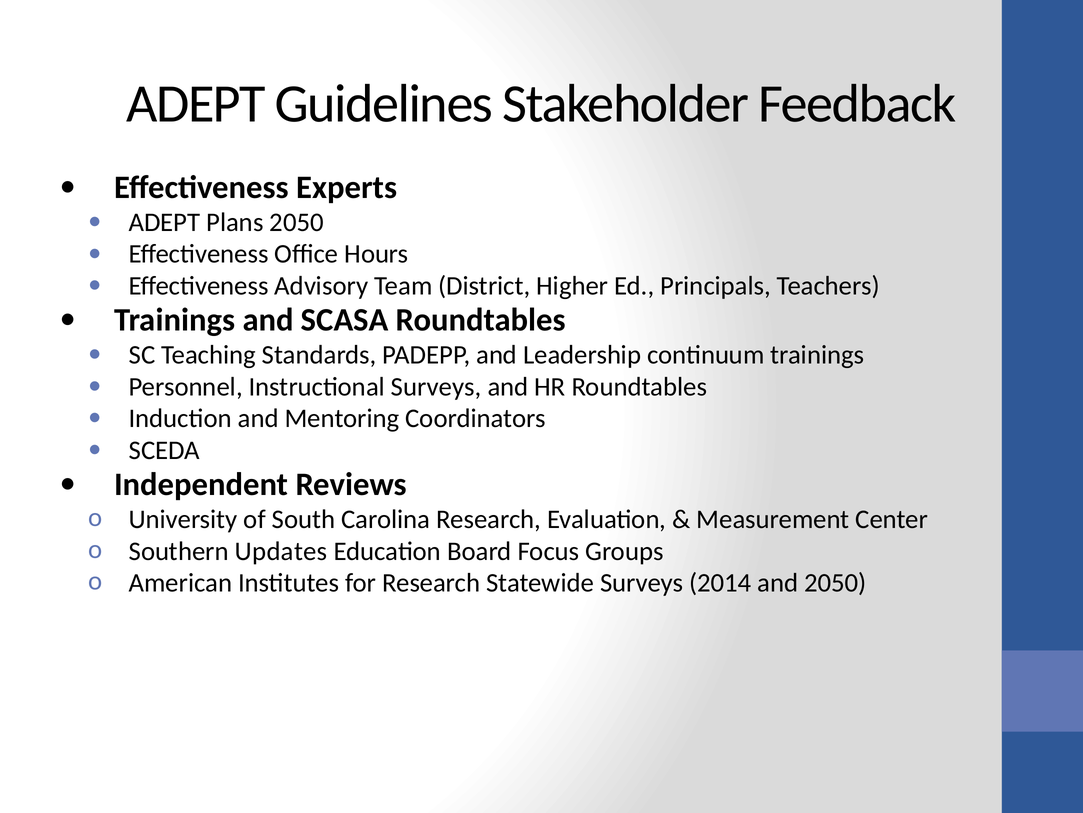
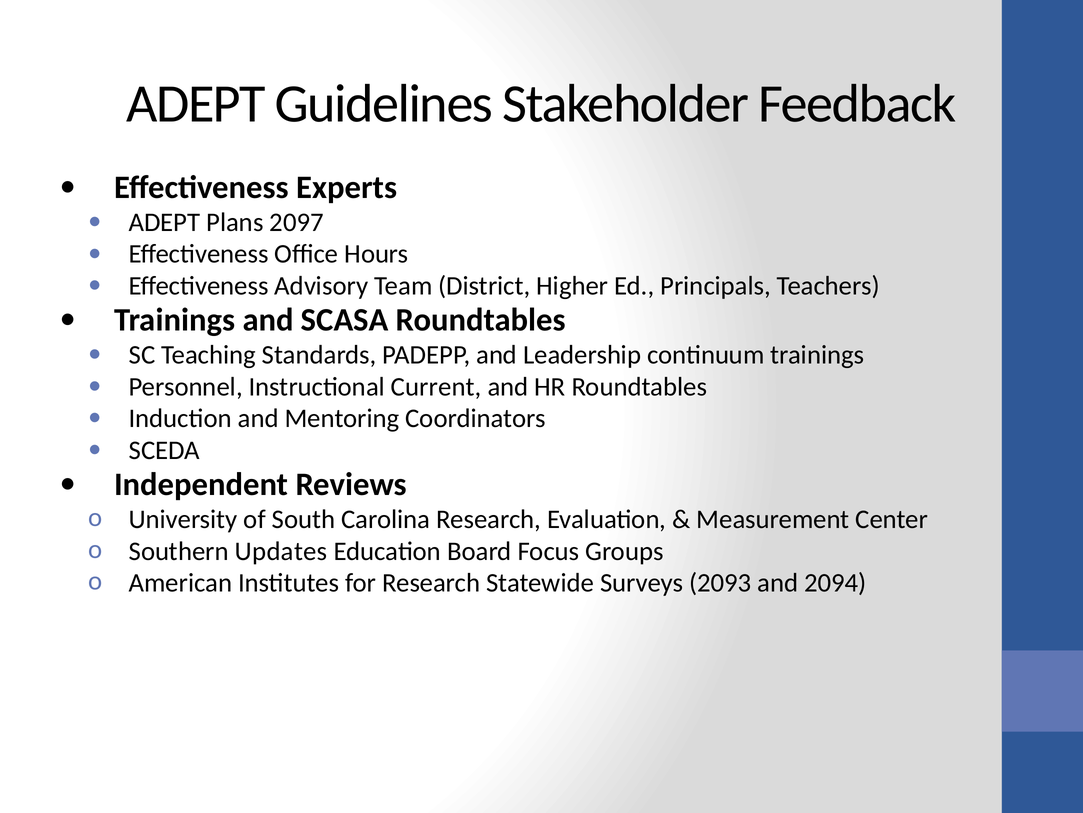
Plans 2050: 2050 -> 2097 (297, 222)
Instructional Surveys: Surveys -> Current (436, 386)
2014: 2014 -> 2093 (720, 582)
and 2050: 2050 -> 2094 (835, 582)
